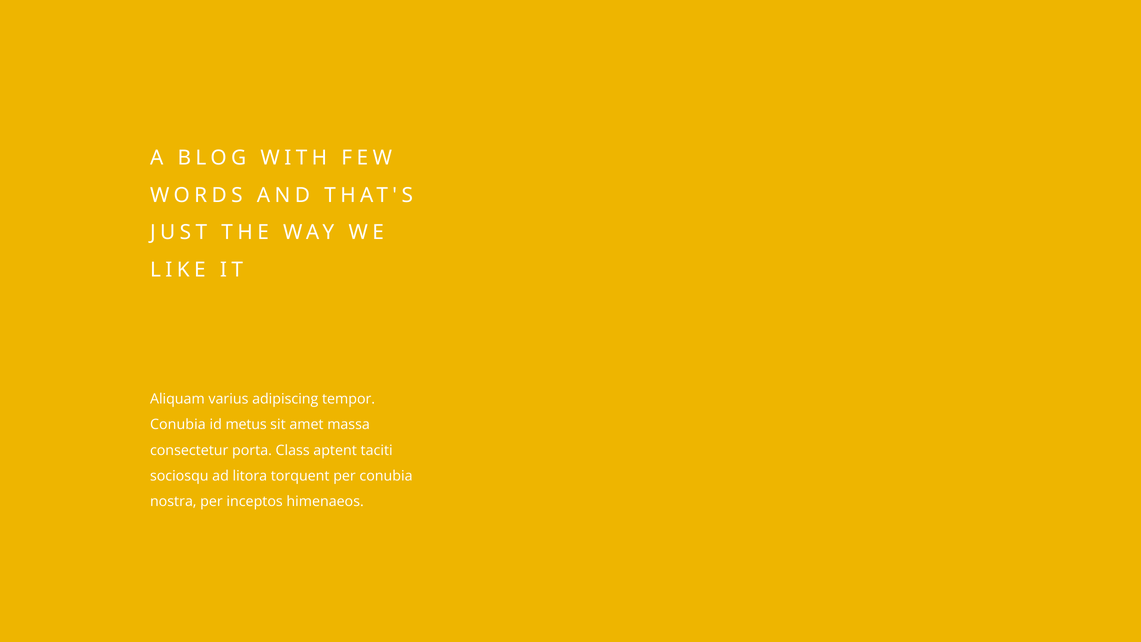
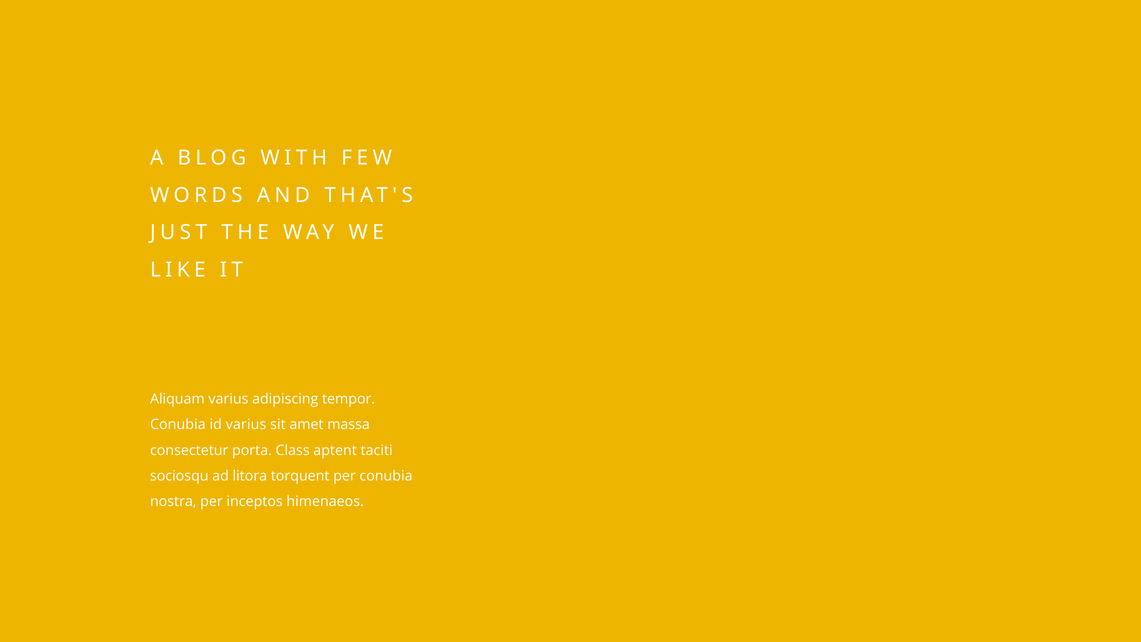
id metus: metus -> varius (246, 425)
